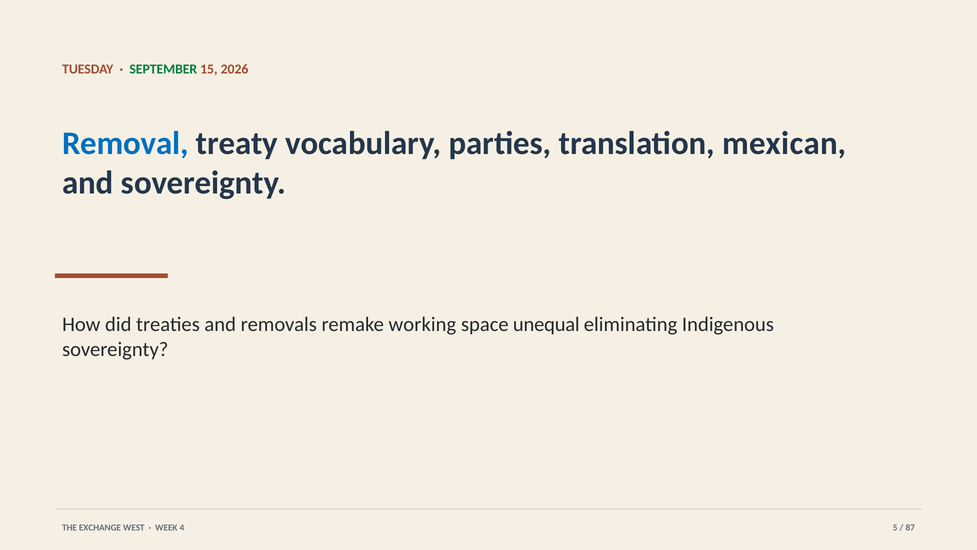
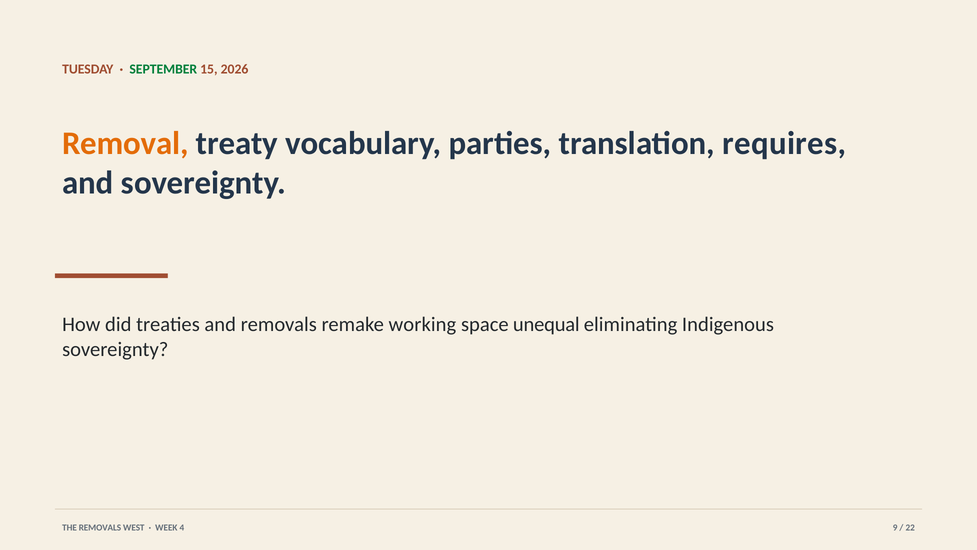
Removal colour: blue -> orange (125, 143)
mexican: mexican -> requires (784, 143)
THE EXCHANGE: EXCHANGE -> REMOVALS (100, 527)
5: 5 -> 9 (895, 527)
87: 87 -> 22 (910, 527)
